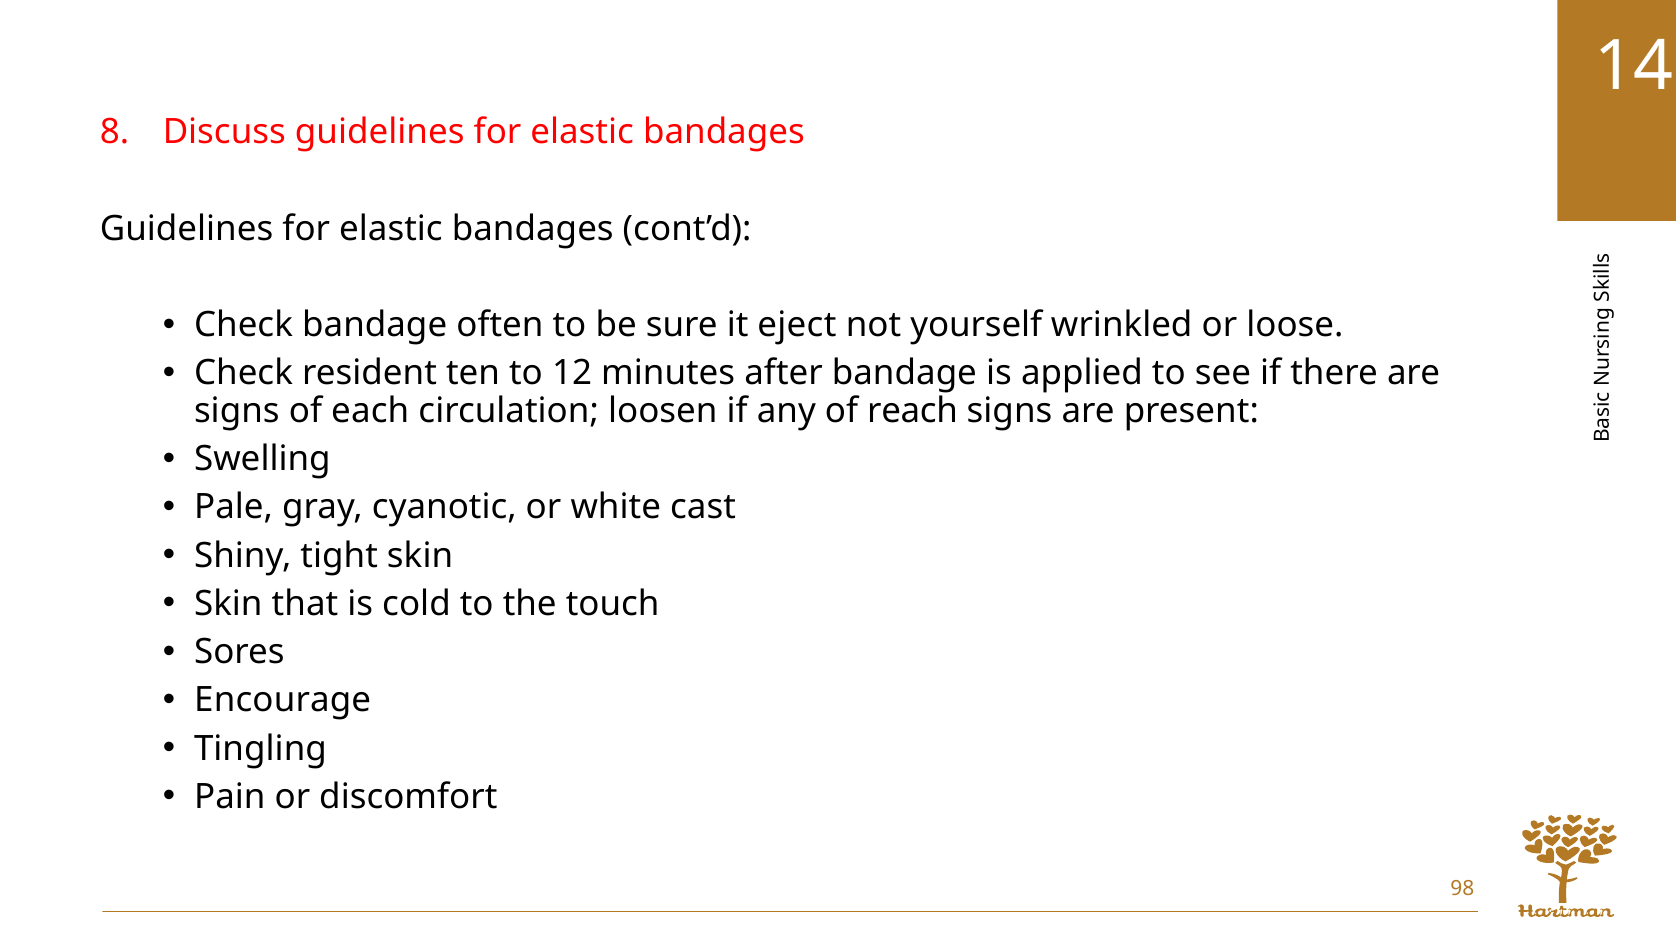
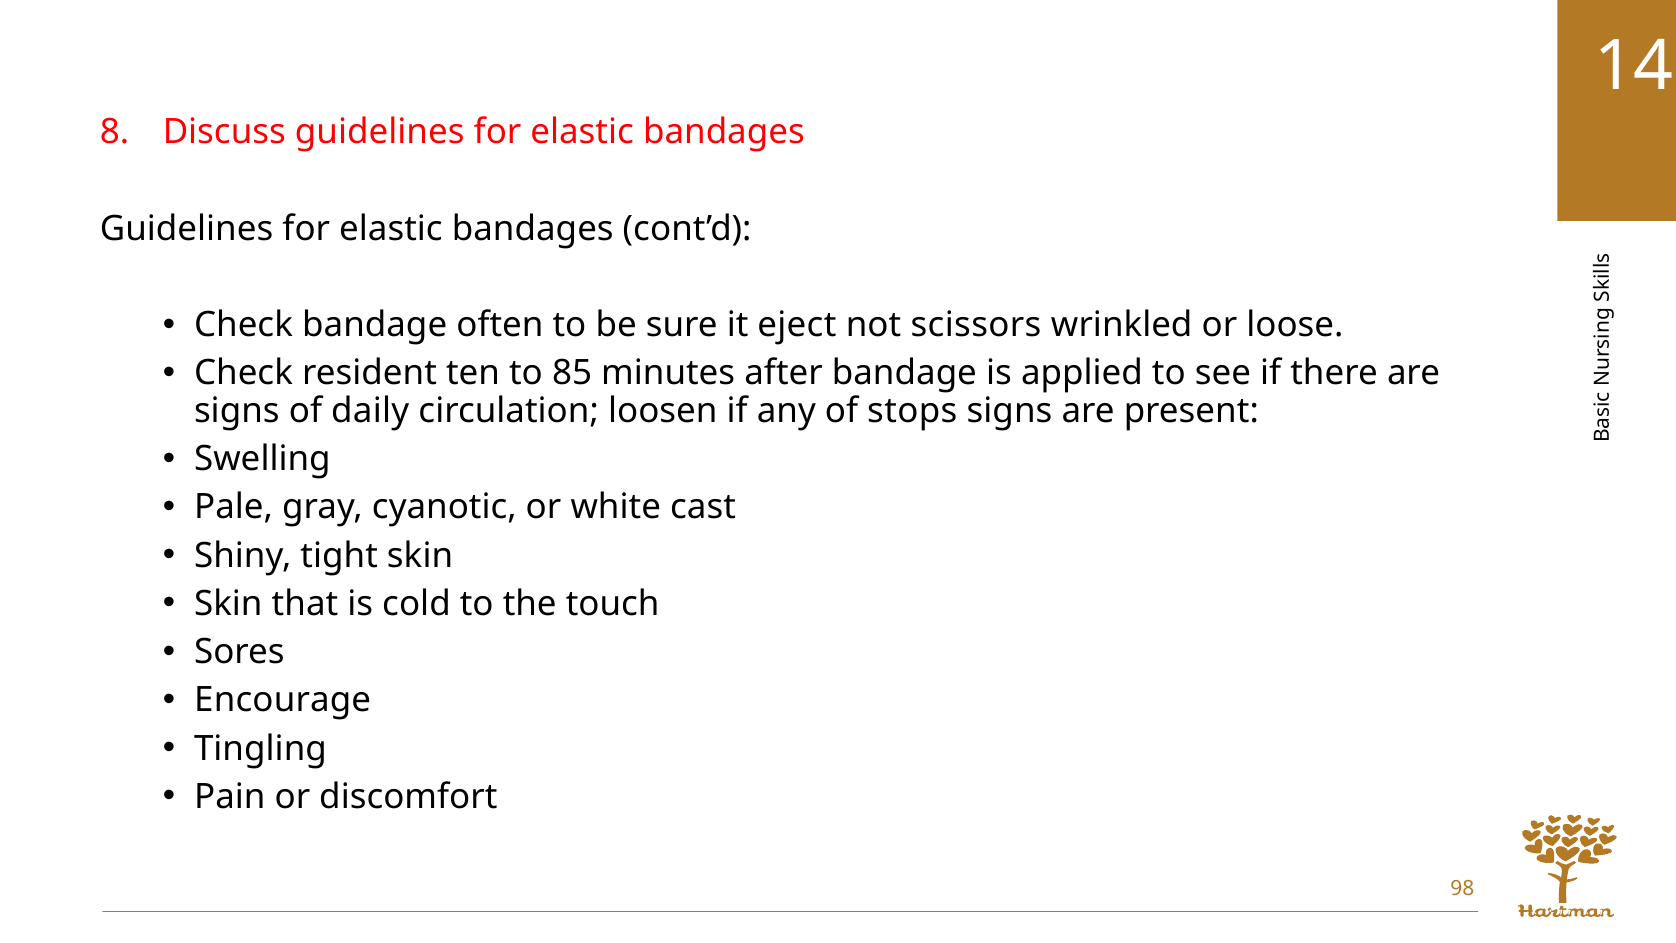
yourself: yourself -> scissors (976, 325)
12: 12 -> 85 (572, 373)
each: each -> daily (370, 411)
reach: reach -> stops (912, 411)
